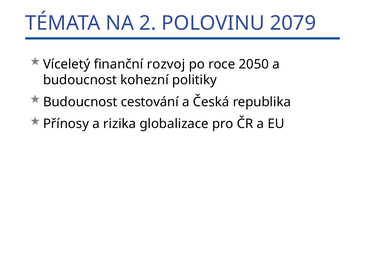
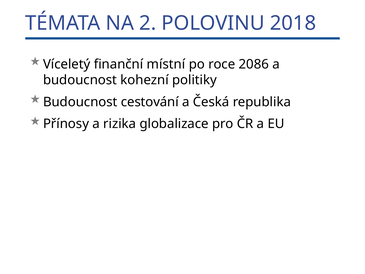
2079: 2079 -> 2018 (293, 23)
rozvoj: rozvoj -> místní (166, 64)
2050: 2050 -> 2086 (254, 64)
